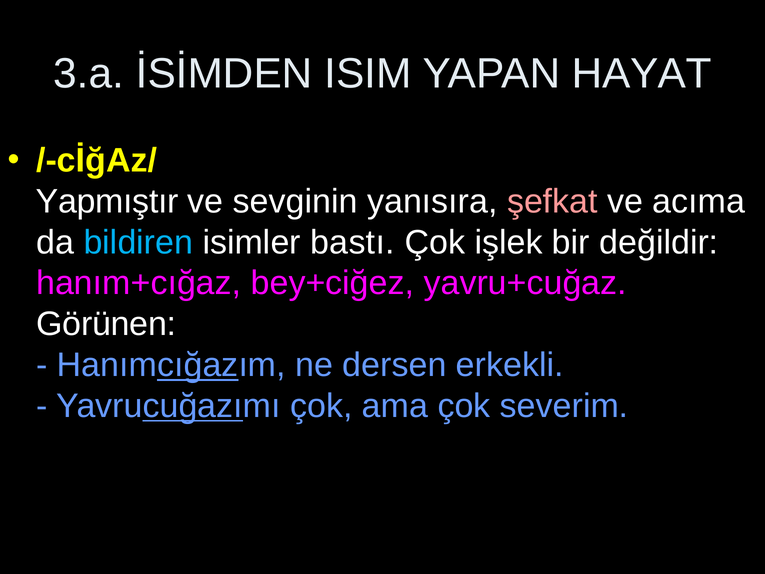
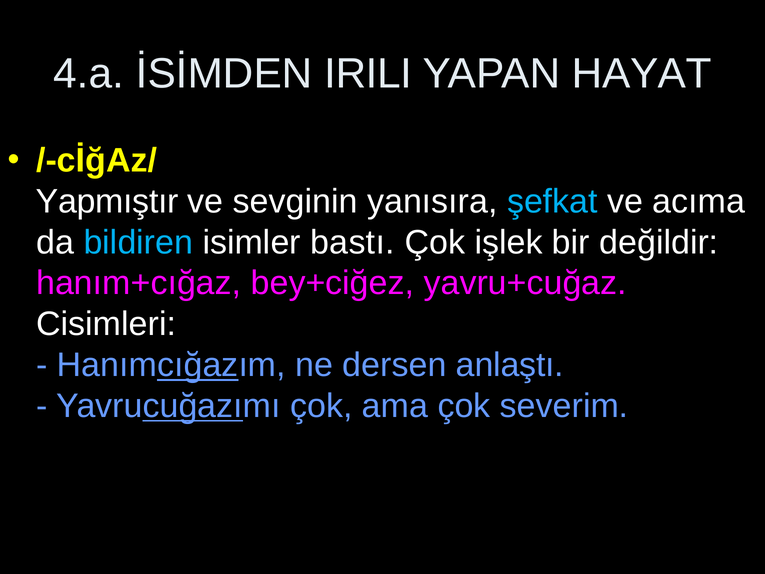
3.a: 3.a -> 4.a (89, 74)
ISIM: ISIM -> IRILI (368, 74)
şefkat colour: pink -> light blue (552, 201)
Görünen: Görünen -> Cisimleri (106, 324)
erkekli: erkekli -> anlaştı (510, 365)
